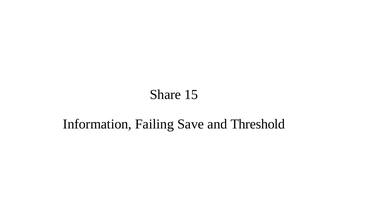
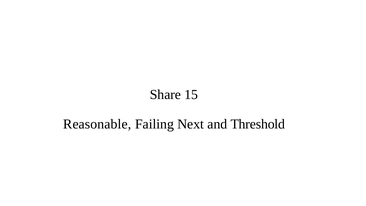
Information: Information -> Reasonable (97, 124)
Save: Save -> Next (191, 124)
